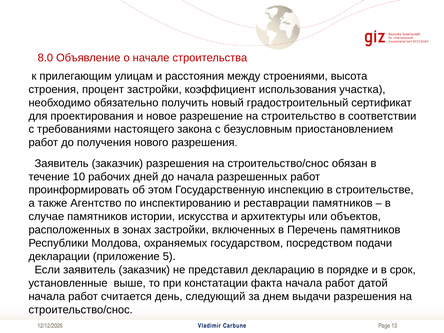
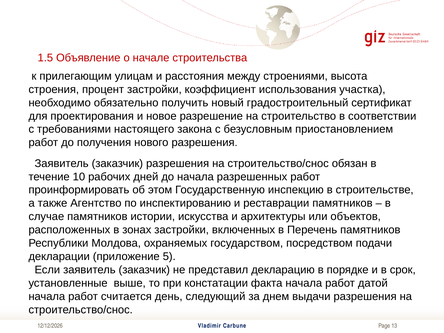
8.0: 8.0 -> 1.5 (45, 58)
